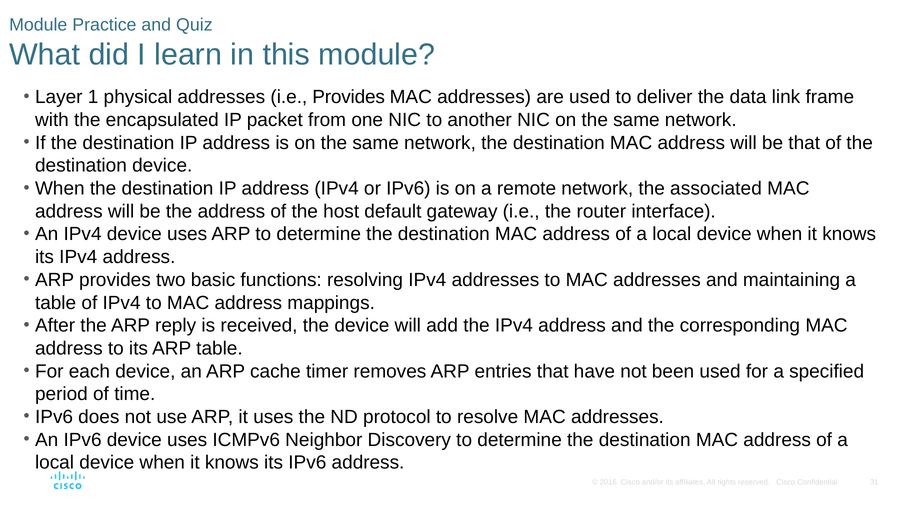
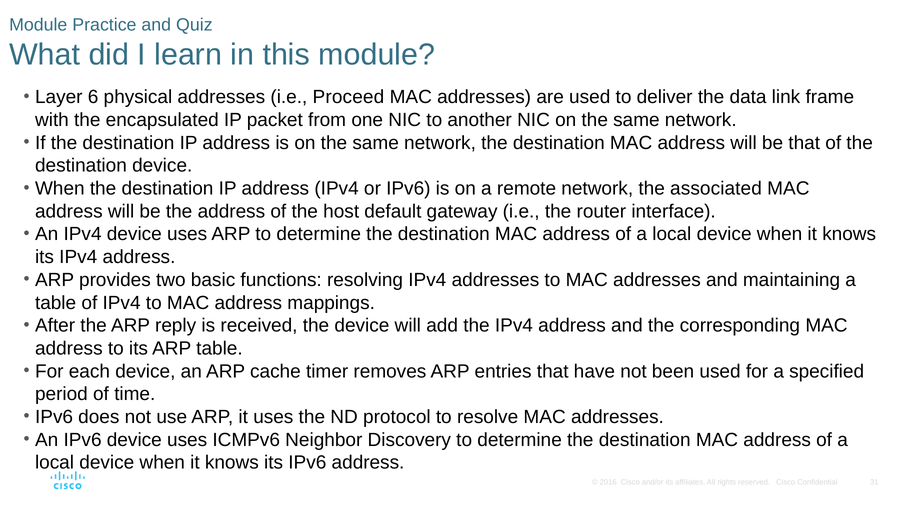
1: 1 -> 6 (93, 97)
i.e Provides: Provides -> Proceed (348, 97)
